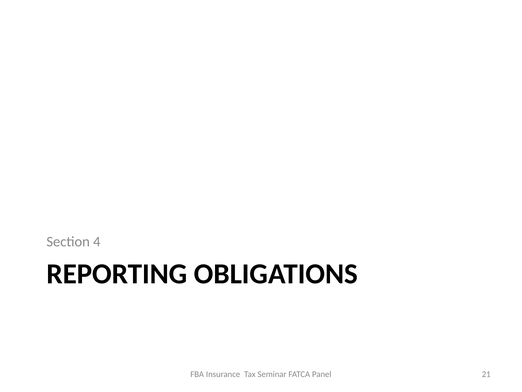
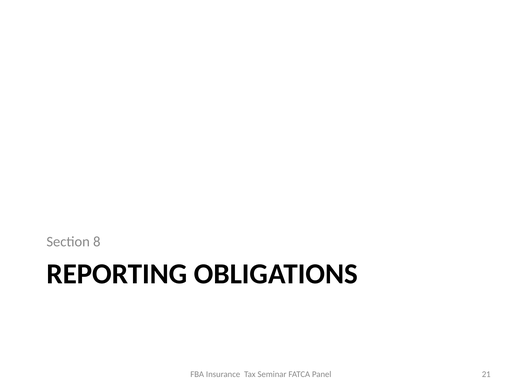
4: 4 -> 8 (97, 241)
